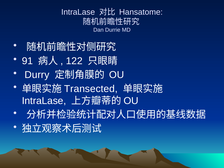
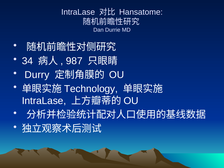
91: 91 -> 34 (27, 61)
122: 122 -> 987 (74, 61)
Transected: Transected -> Technology (91, 89)
